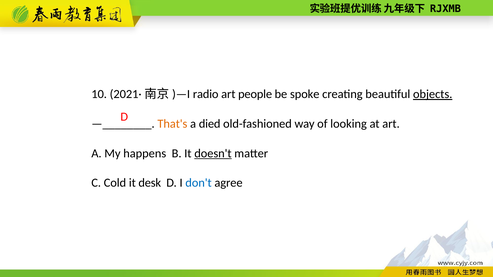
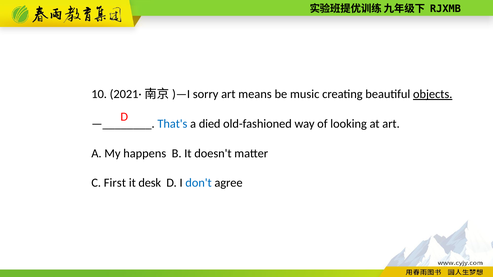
radio: radio -> sorry (206, 94)
people: people -> means (255, 94)
spoke: spoke -> music (305, 94)
That's colour: orange -> blue (172, 124)
doesn't underline: present -> none (213, 153)
Cold: Cold -> First (115, 183)
